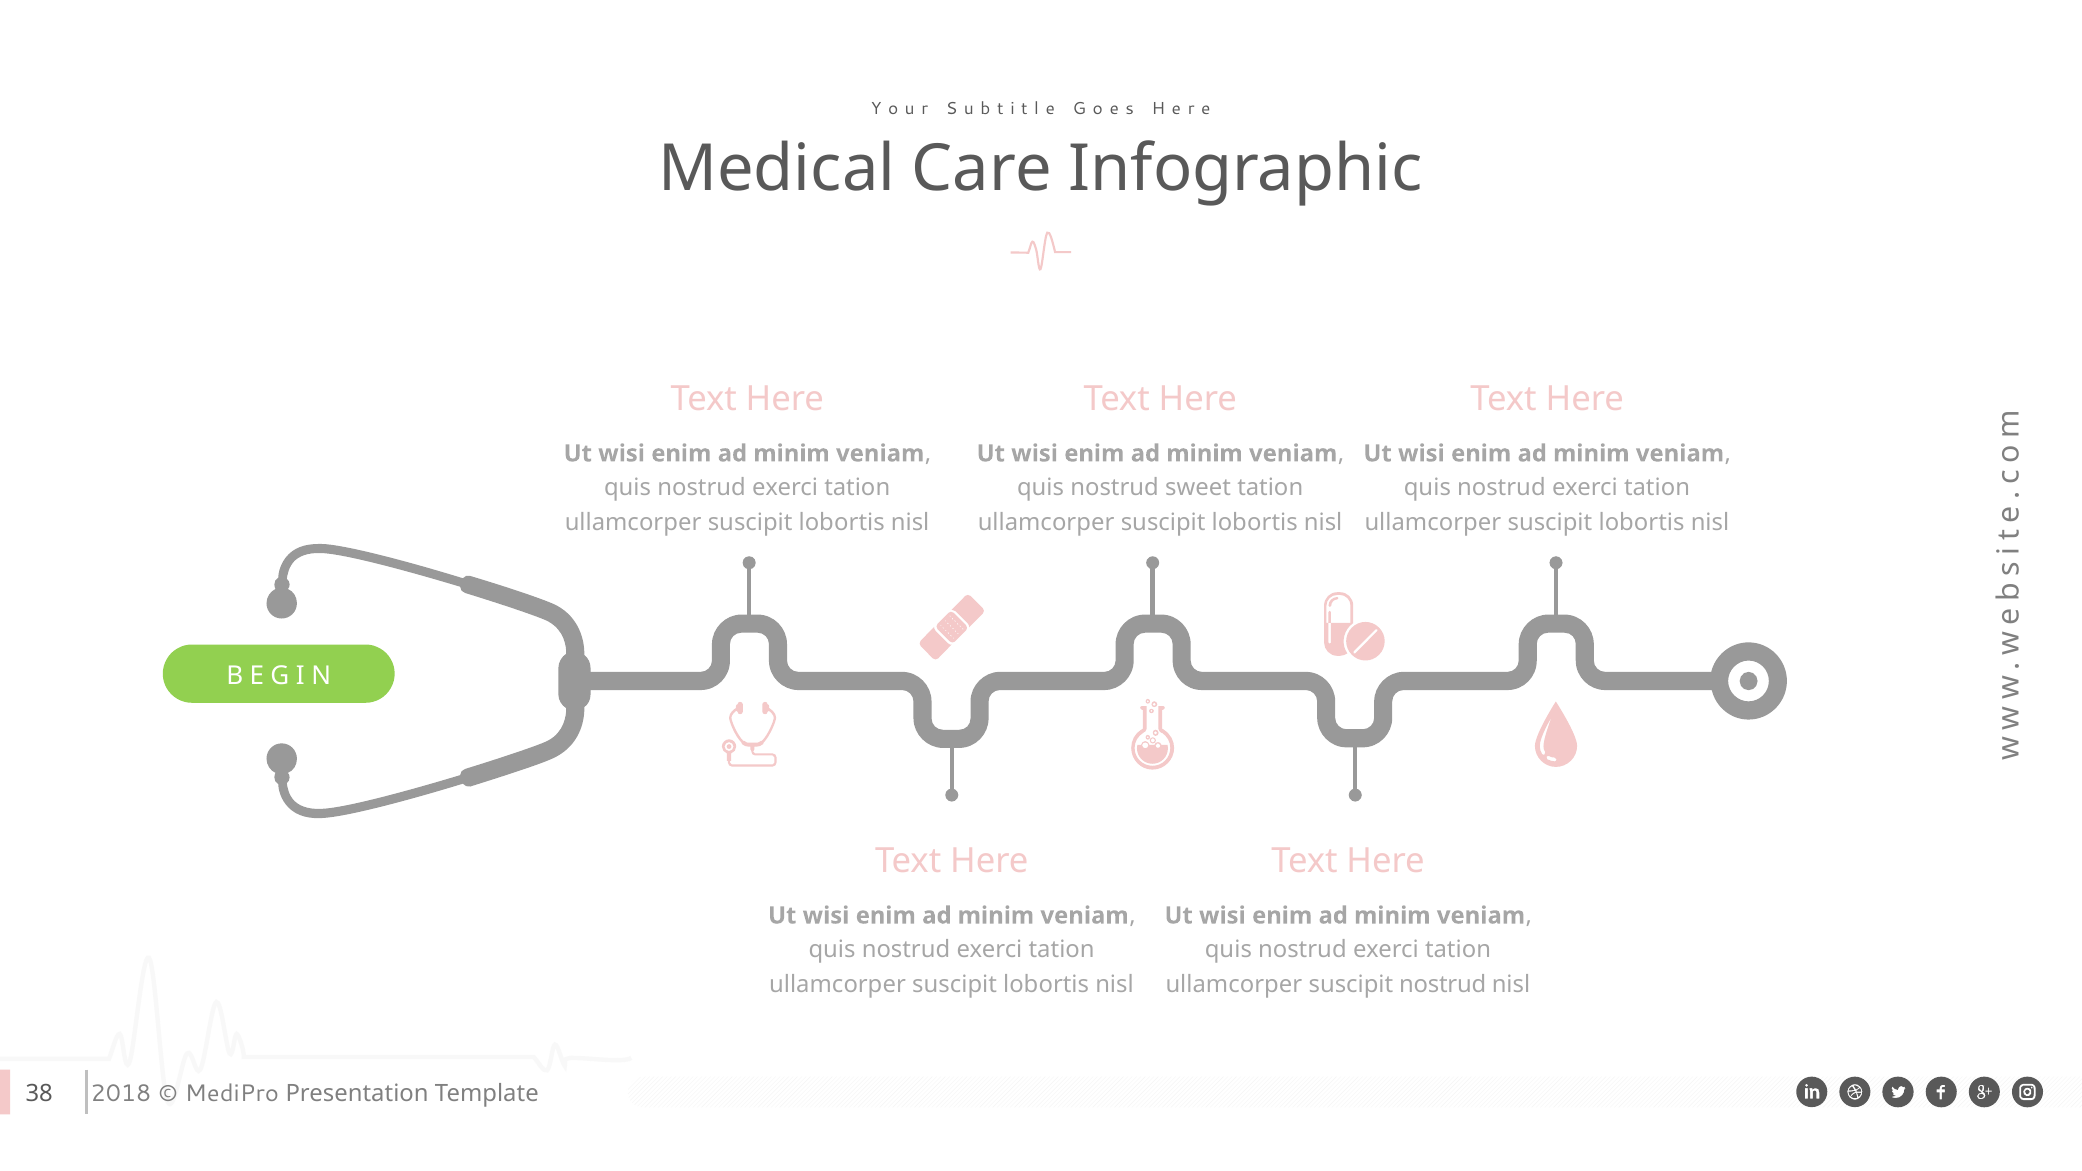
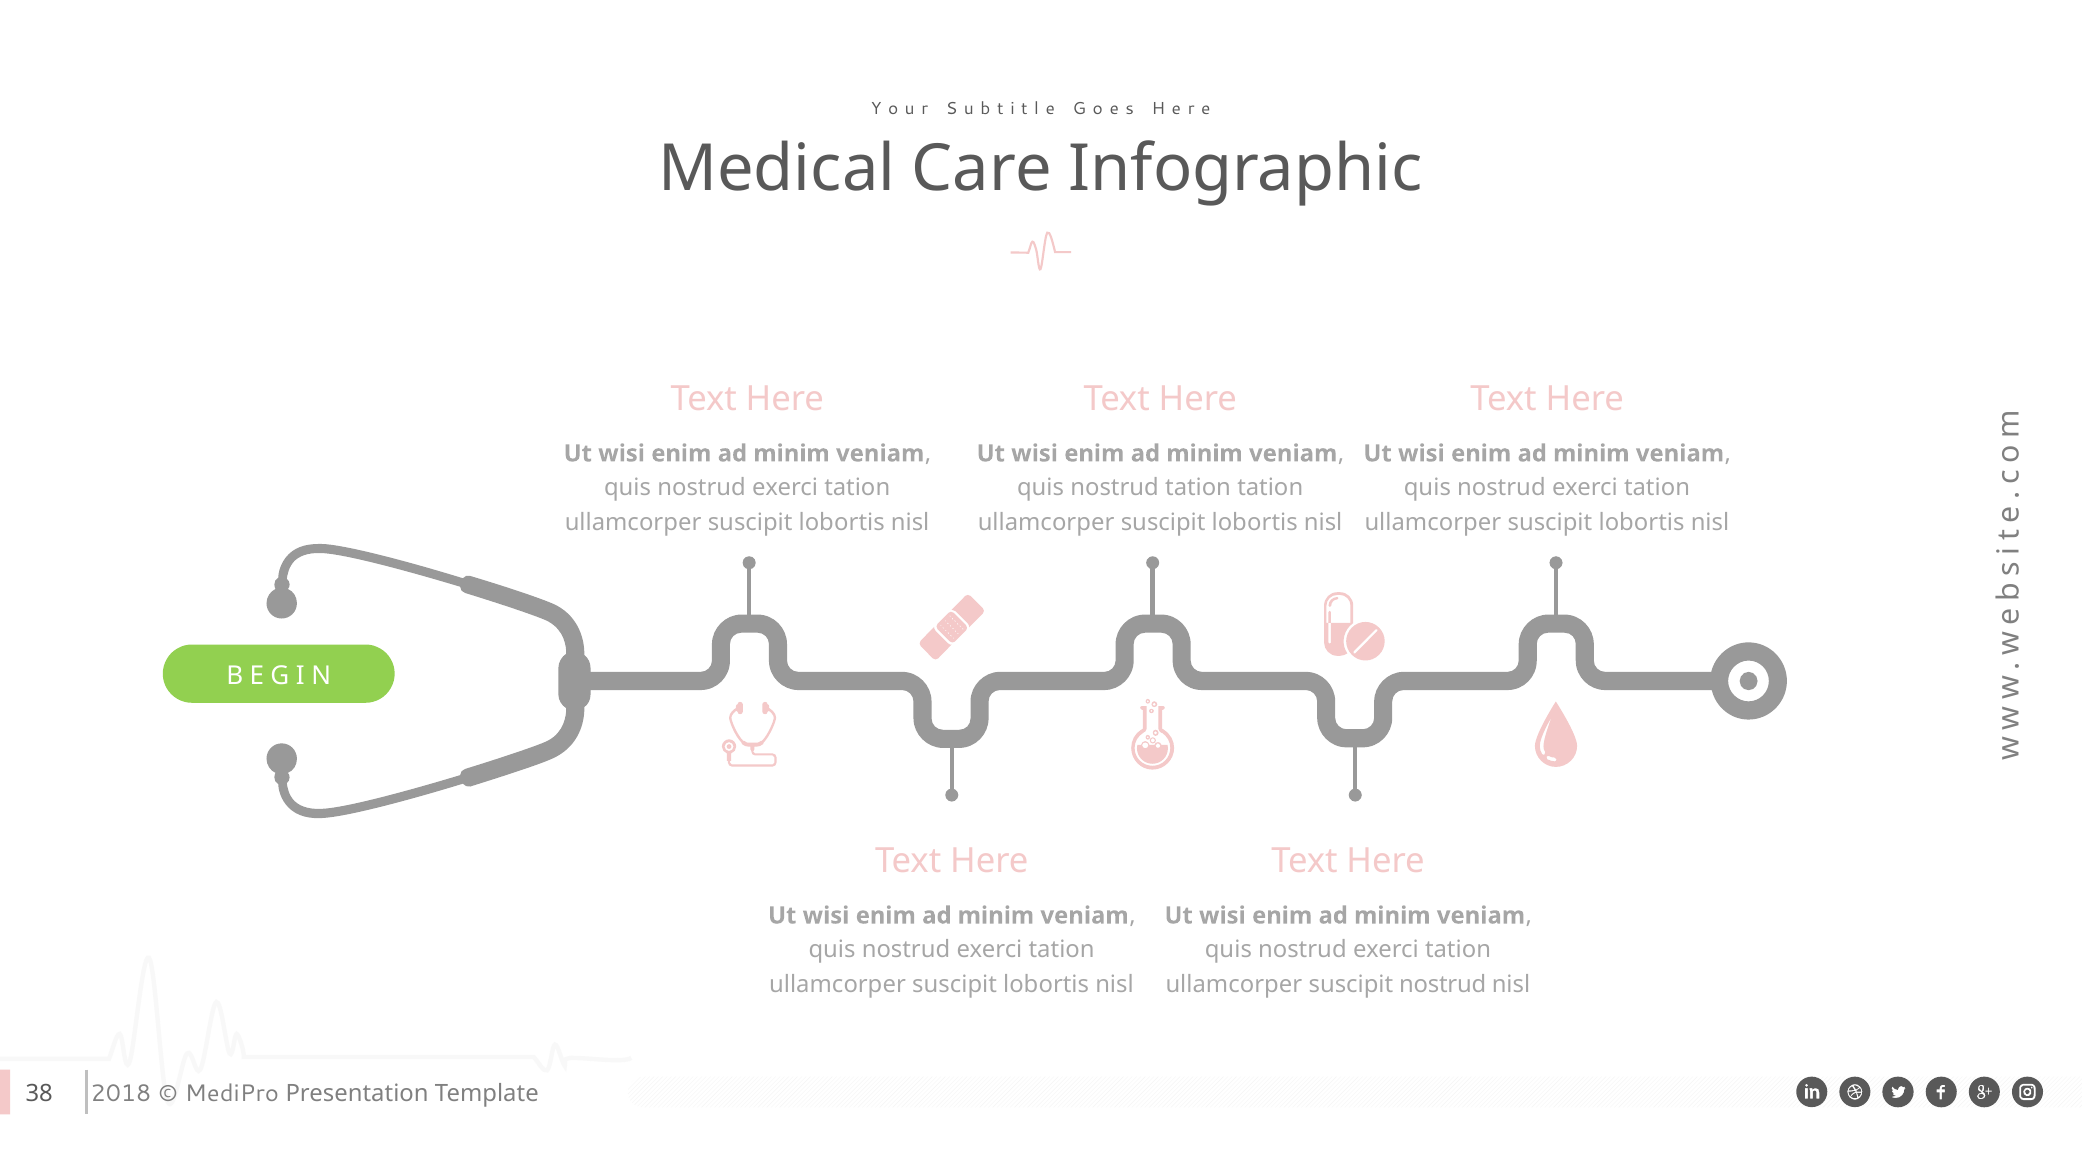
nostrud sweet: sweet -> tation (1198, 488)
